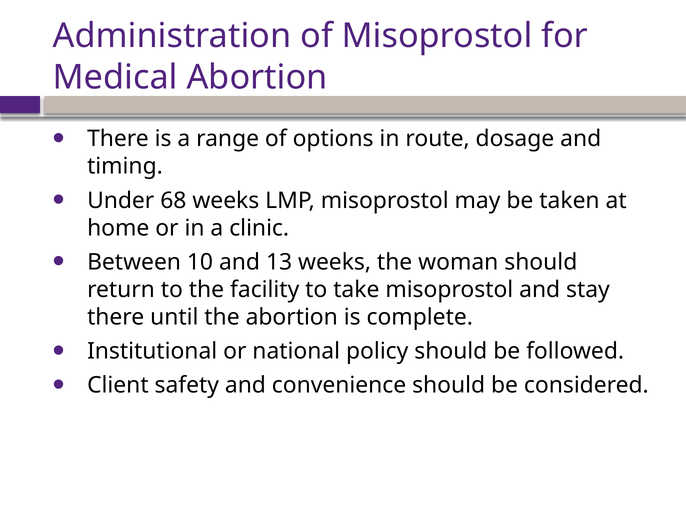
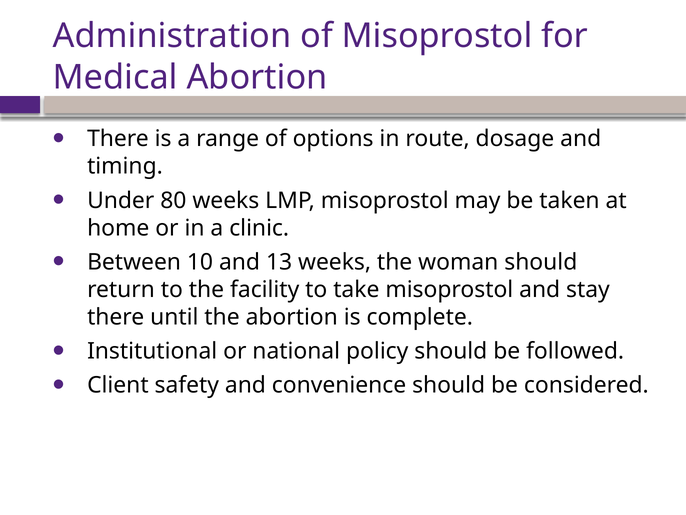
68: 68 -> 80 (173, 200)
